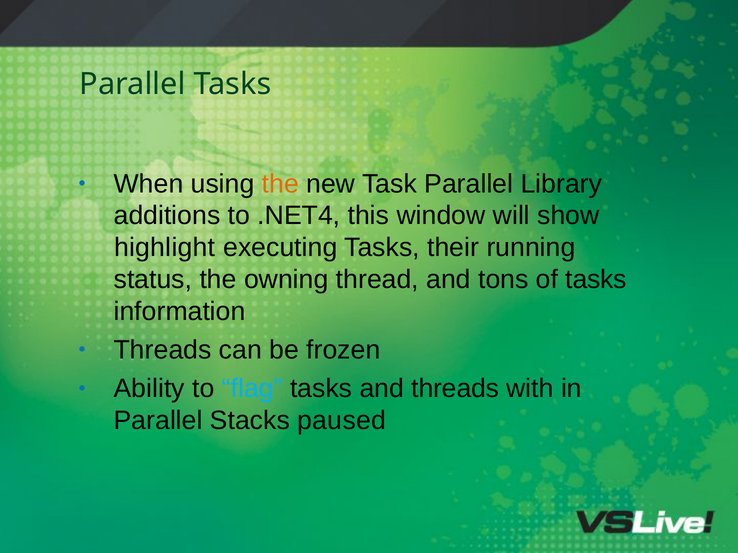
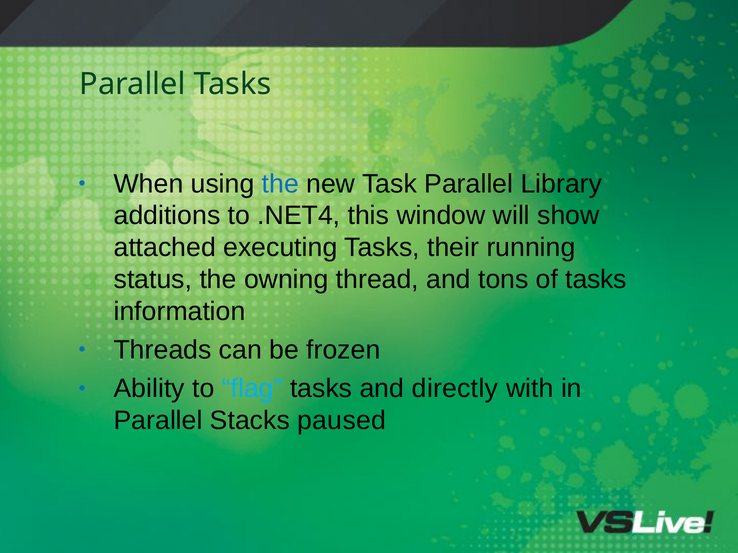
the colour: orange -> blue (280, 184)
highlight: highlight -> attached (165, 248)
and threads: threads -> directly (455, 389)
